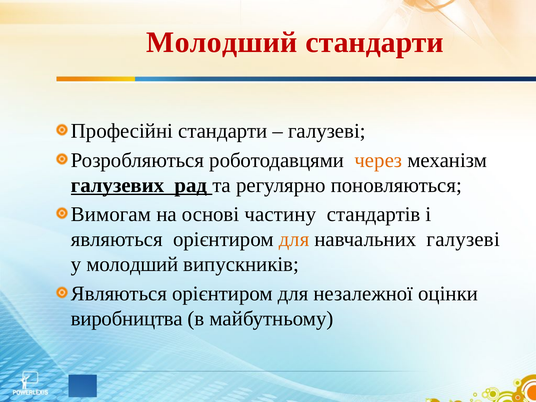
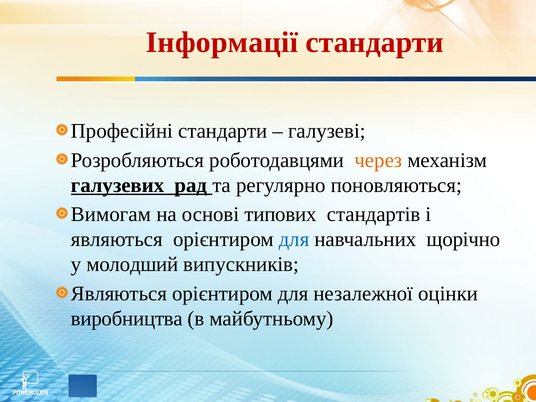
Молодший: Молодший -> Інформації (222, 42)
частину: частину -> типових (281, 214)
для colour: orange -> blue (294, 239)
навчальних галузеві: галузеві -> щорічно (463, 239)
